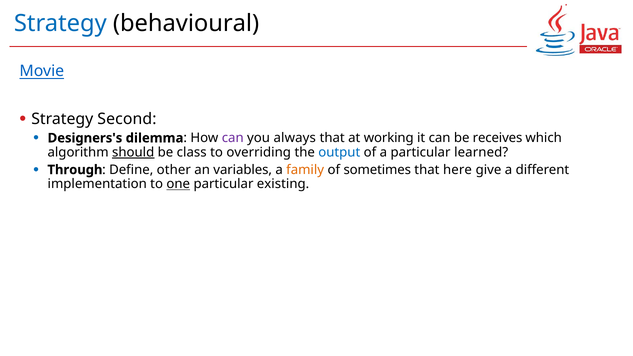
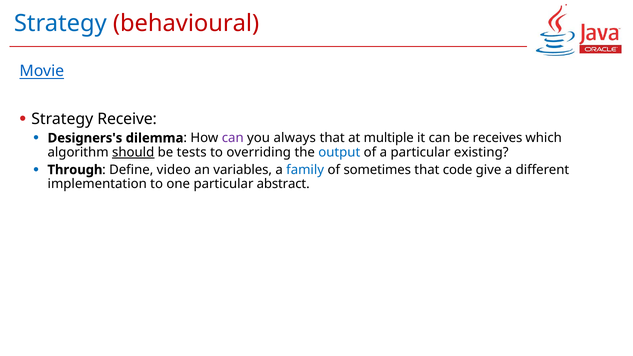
behavioural colour: black -> red (186, 23)
Second: Second -> Receive (127, 119)
working: working -> multiple (389, 138)
class: class -> tests (192, 152)
learned: learned -> existing (481, 152)
other: other -> video (174, 170)
family colour: orange -> blue (305, 170)
here: here -> code (458, 170)
one underline: present -> none (178, 184)
existing: existing -> abstract (283, 184)
